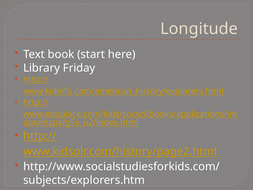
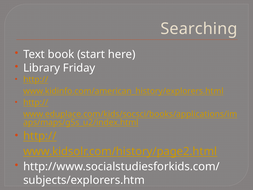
Longitude: Longitude -> Searching (199, 29)
